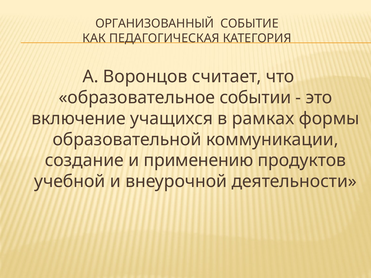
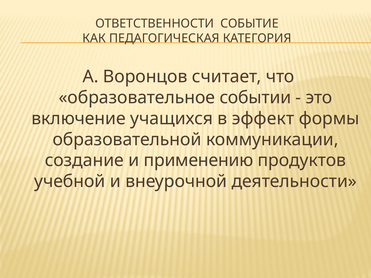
ОРГАНИЗОВАННЫЙ: ОРГАНИЗОВАННЫЙ -> ОТВЕТСТВЕННОСТИ (155, 24)
рамках: рамках -> эффект (263, 119)
